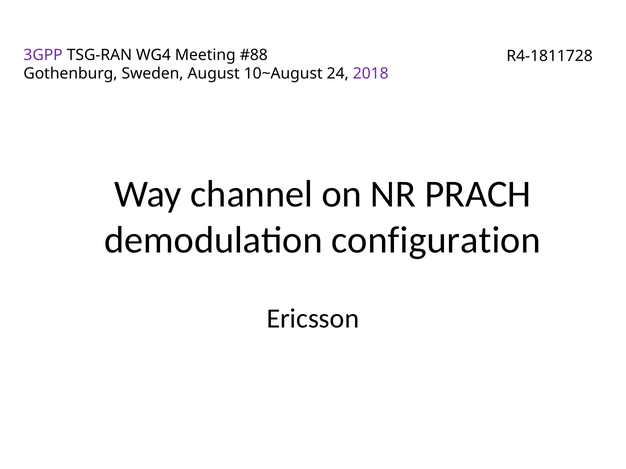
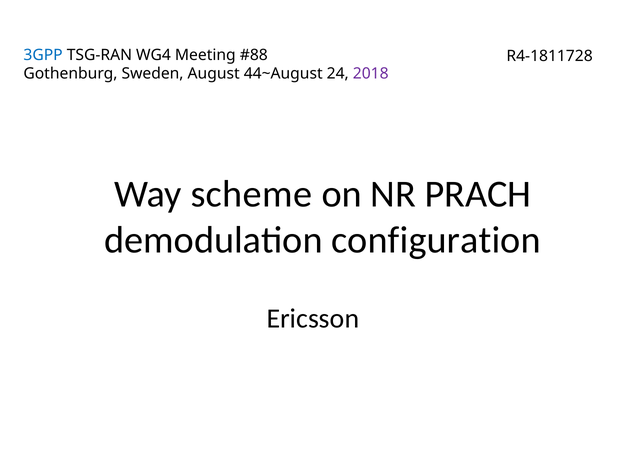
3GPP colour: purple -> blue (43, 55)
10~August: 10~August -> 44~August (283, 74)
channel: channel -> scheme (251, 194)
